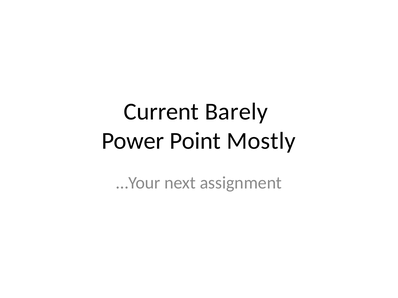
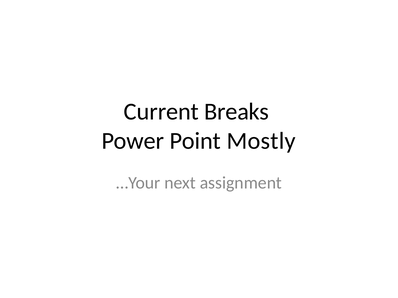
Barely: Barely -> Breaks (237, 112)
